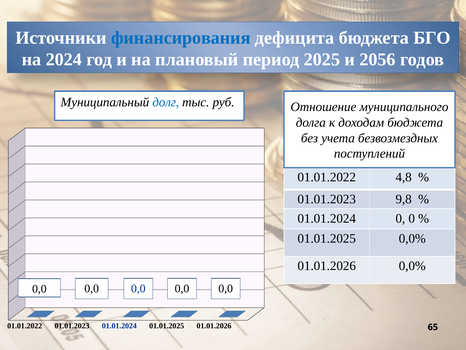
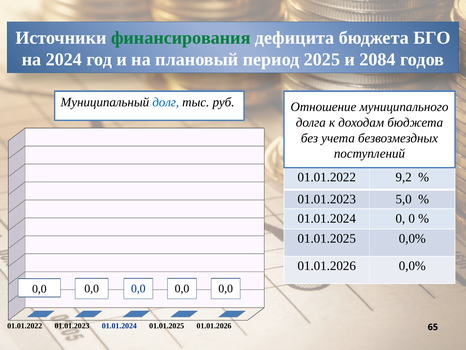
финансирования colour: blue -> green (181, 38)
2056: 2056 -> 2084 (378, 59)
4,8: 4,8 -> 9,2 (404, 177)
9,8: 9,8 -> 5,0 (404, 199)
